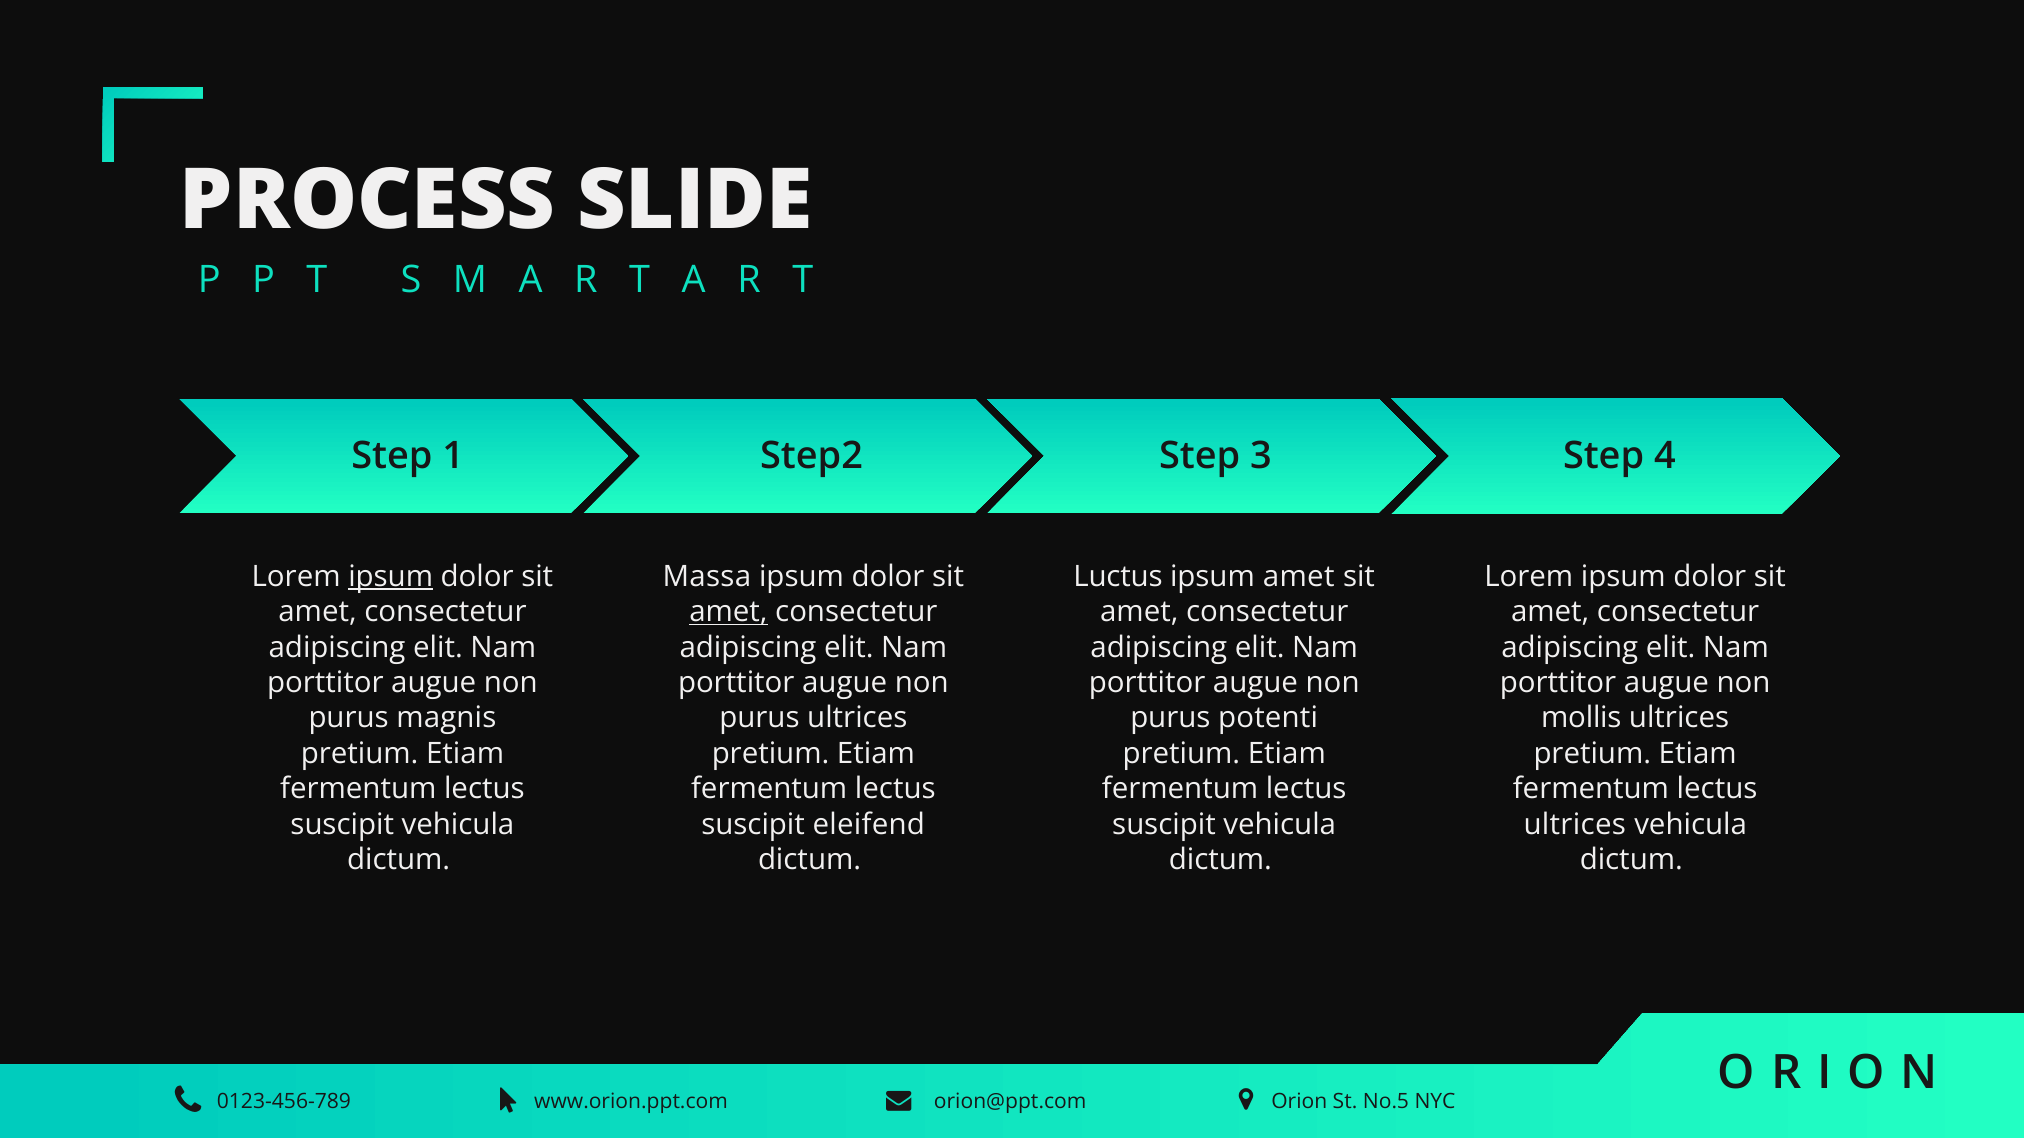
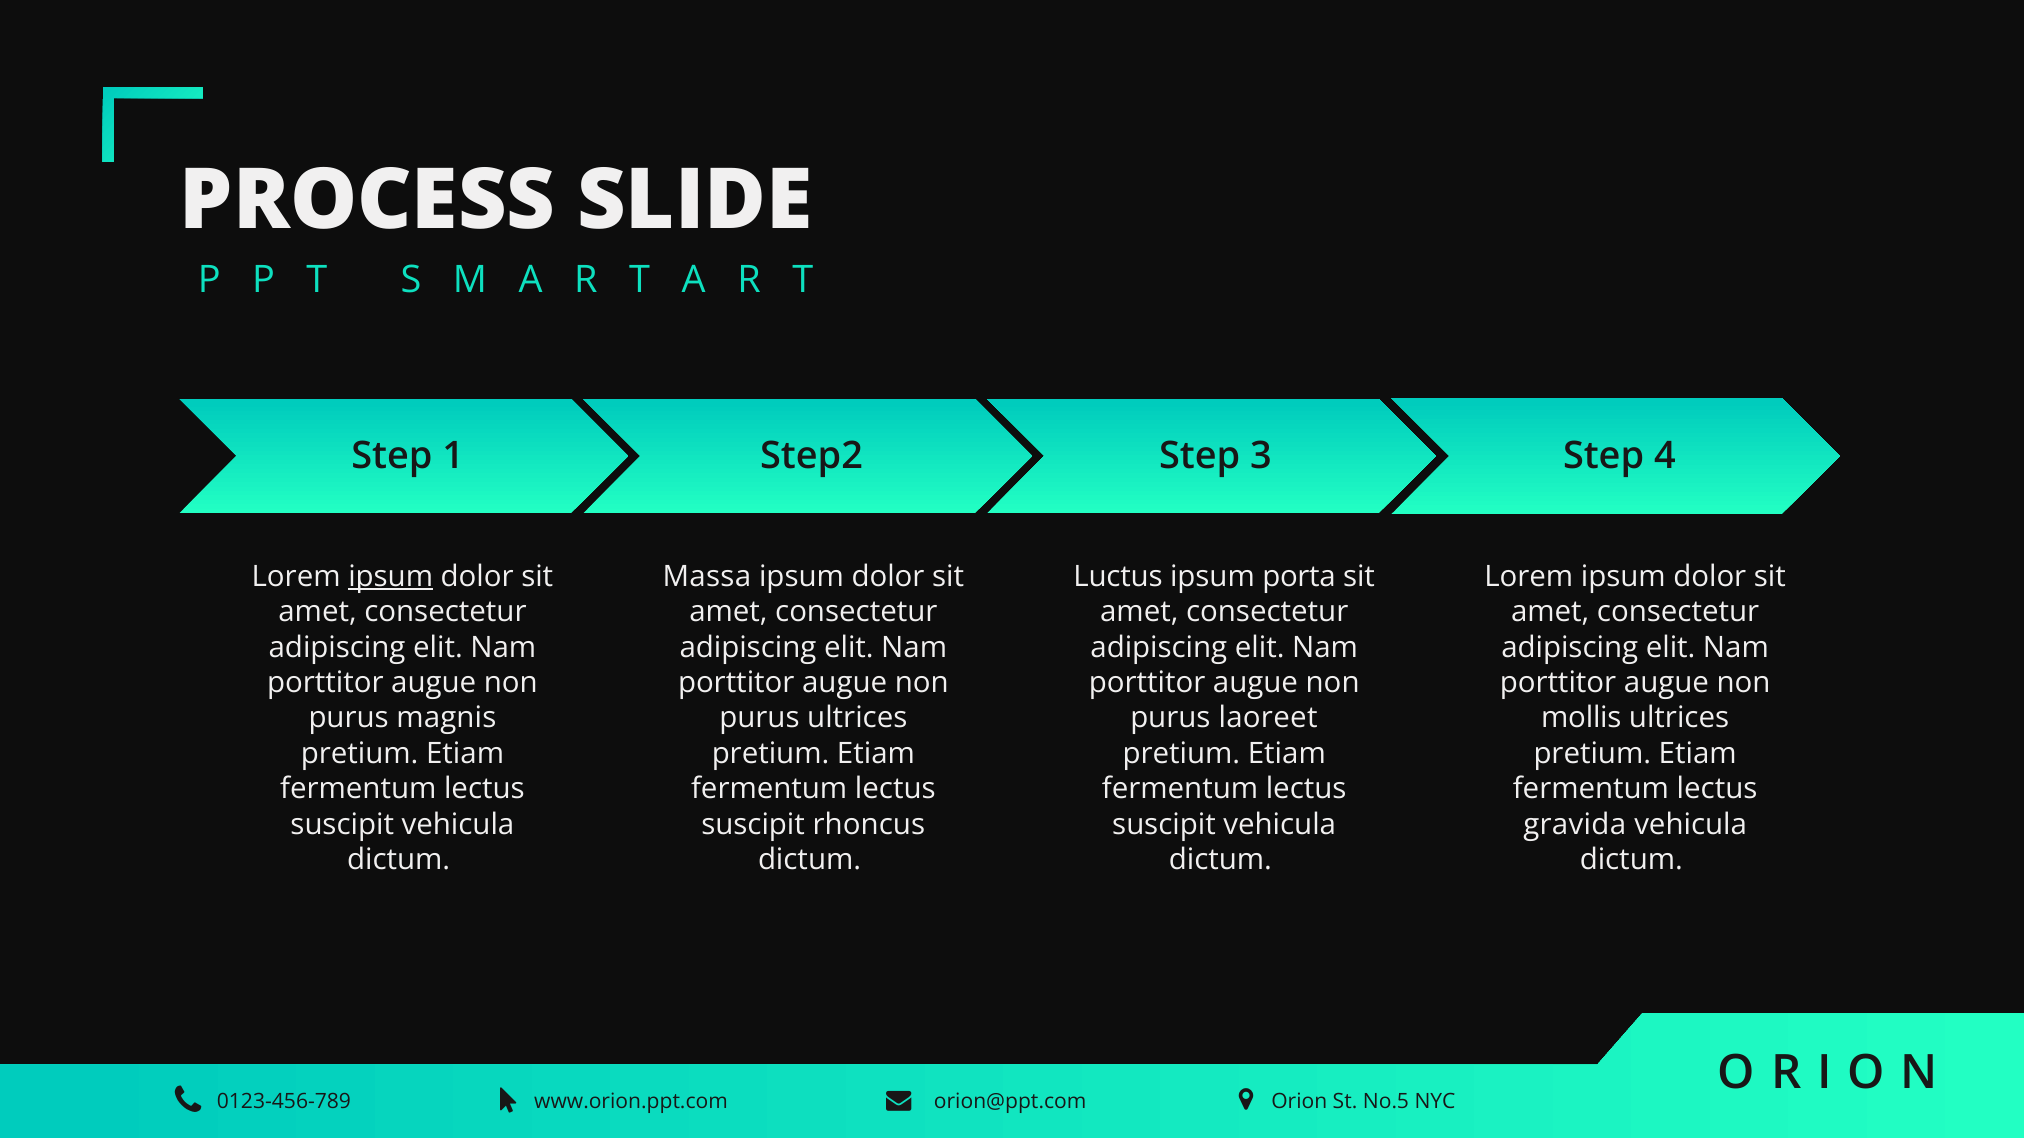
ipsum amet: amet -> porta (1299, 577)
amet underline: present -> none (728, 612)
potenti: potenti -> laoreet (1268, 718)
eleifend: eleifend -> rhoncus (869, 825)
ultrices: ultrices -> gravida (1575, 825)
